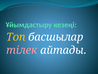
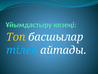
тілек colour: pink -> light blue (22, 50)
